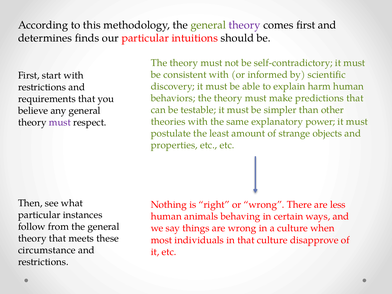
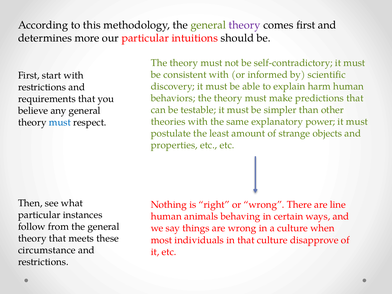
finds: finds -> more (87, 38)
must colour: purple -> blue (60, 122)
less: less -> line (338, 205)
